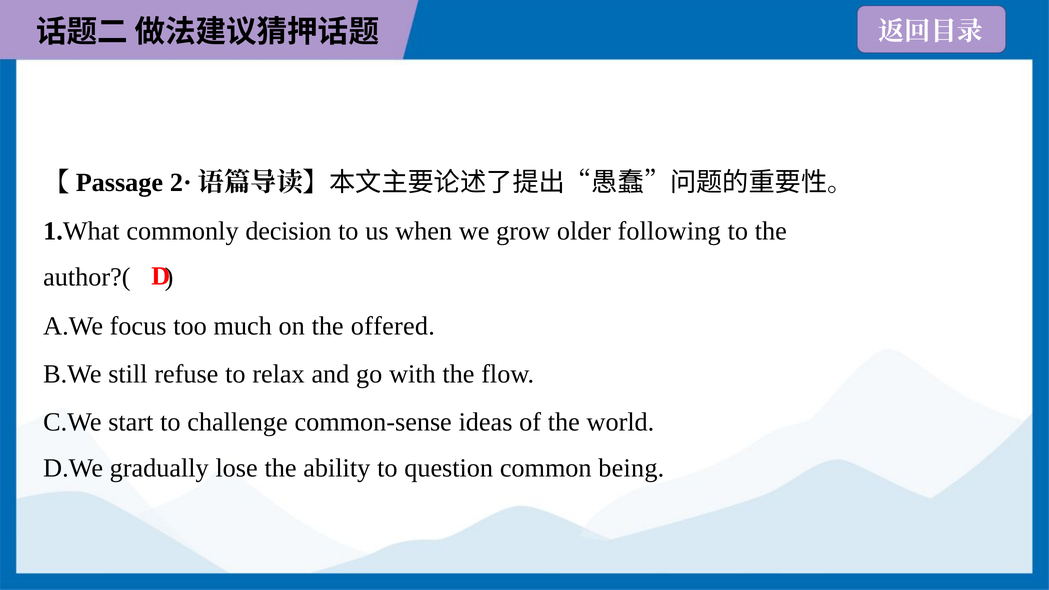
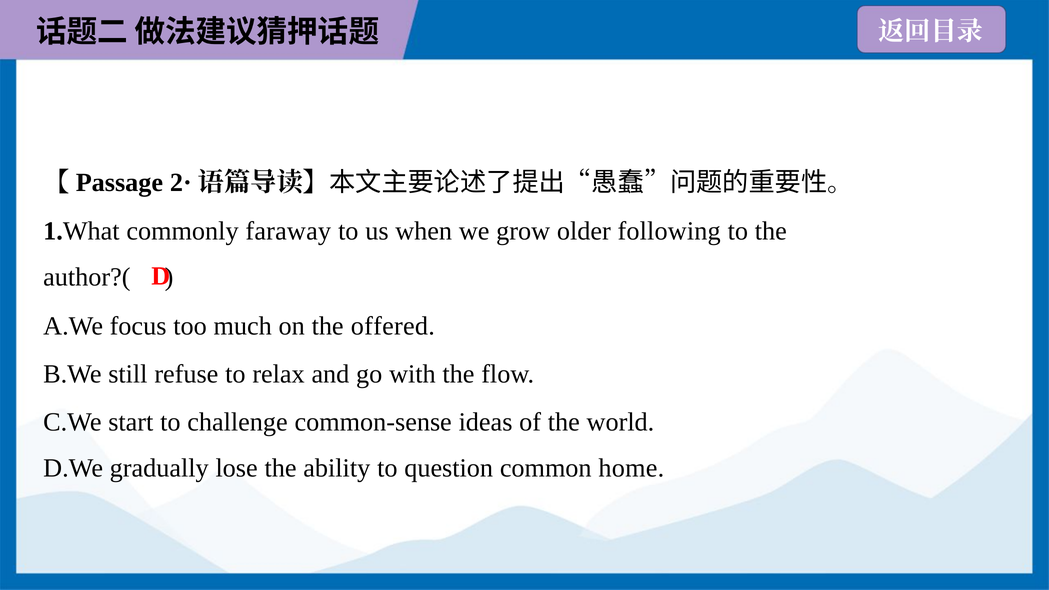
decision: decision -> faraway (288, 231)
being: being -> home (631, 468)
